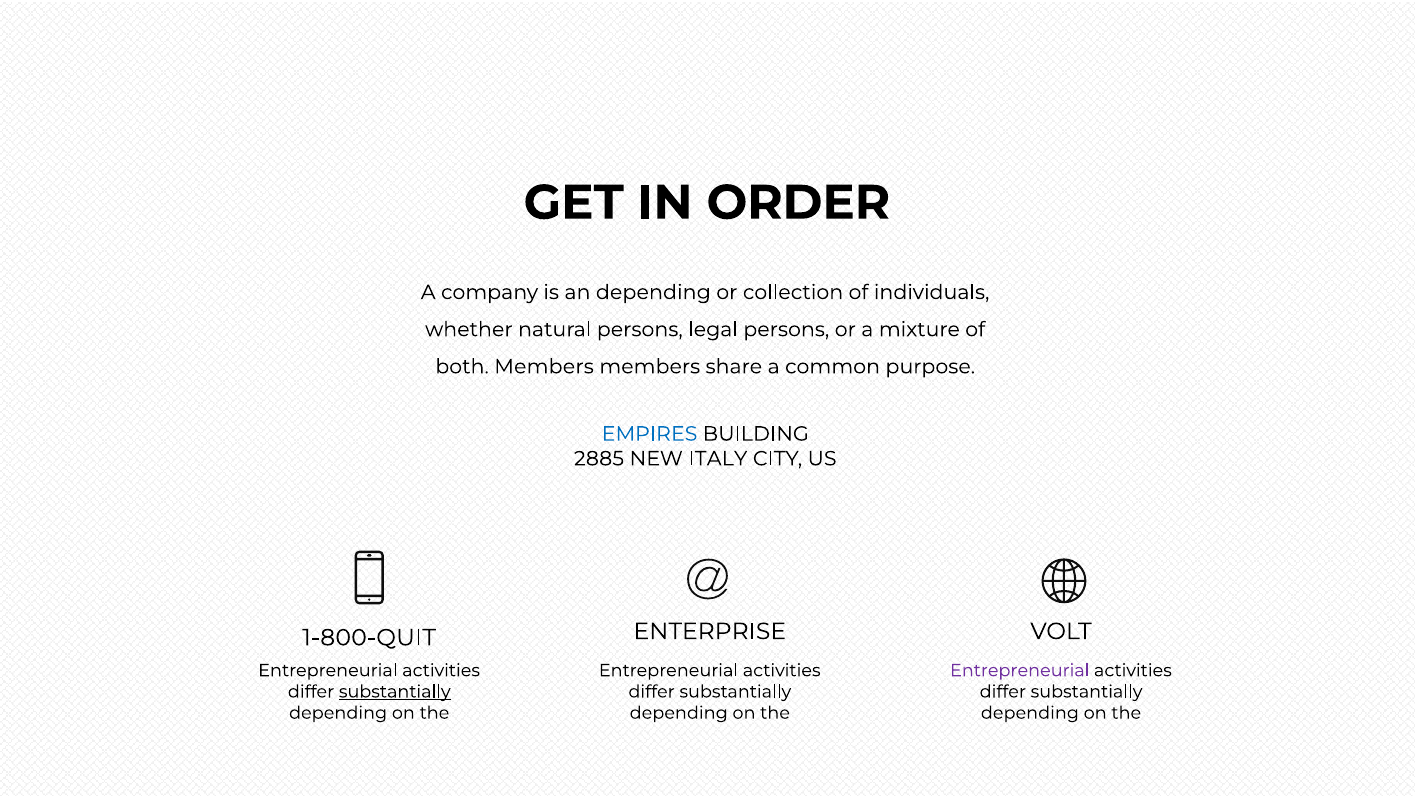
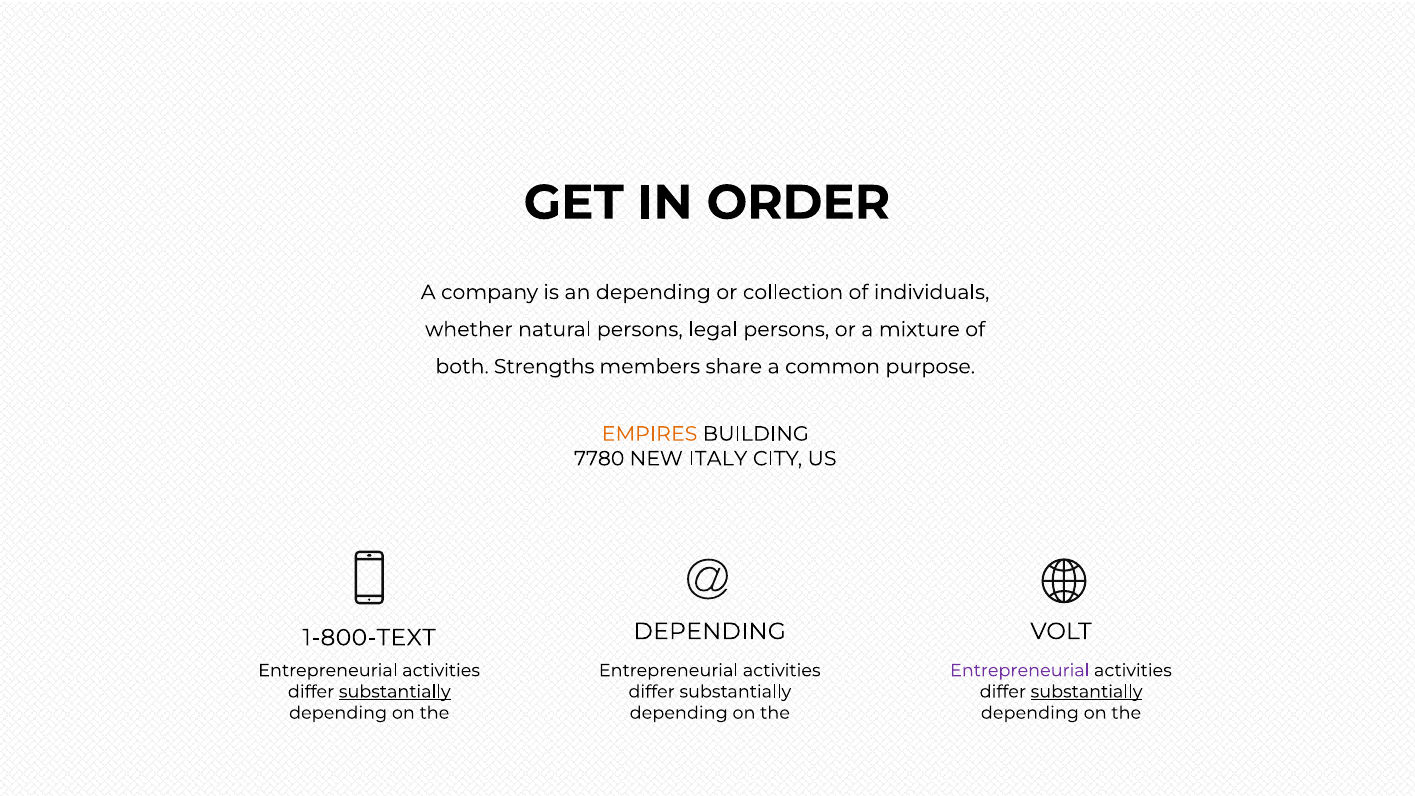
both Members: Members -> Strengths (544, 367)
EMPIRES colour: blue -> orange (650, 434)
2885: 2885 -> 7780 (599, 459)
ENTERPRISE: ENTERPRISE -> DEPENDING (710, 631)
1-800-QUIT: 1-800-QUIT -> 1-800-TEXT (369, 638)
substantially underline: none -> present (1087, 692)
